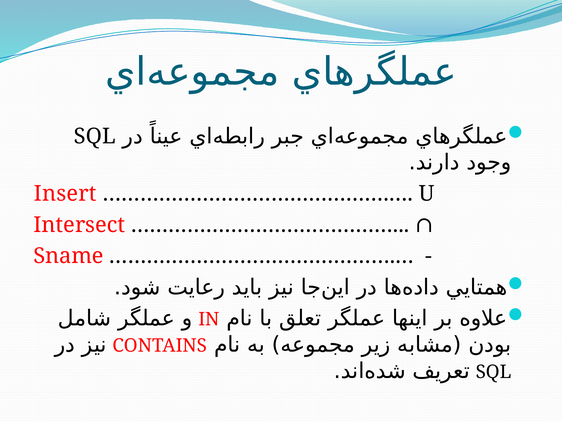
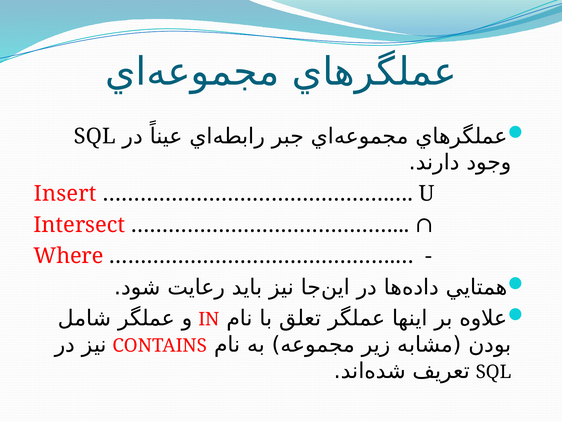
Sname: Sname -> Where (69, 256)
